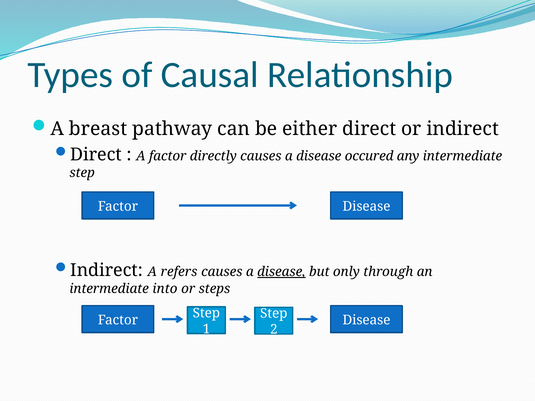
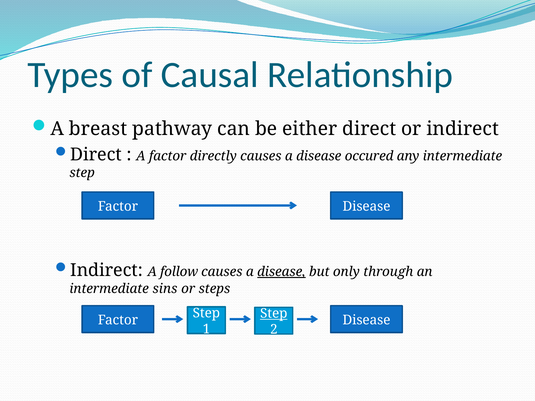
refers: refers -> follow (179, 272)
into: into -> sins (165, 289)
Step underline: none -> present (274, 314)
